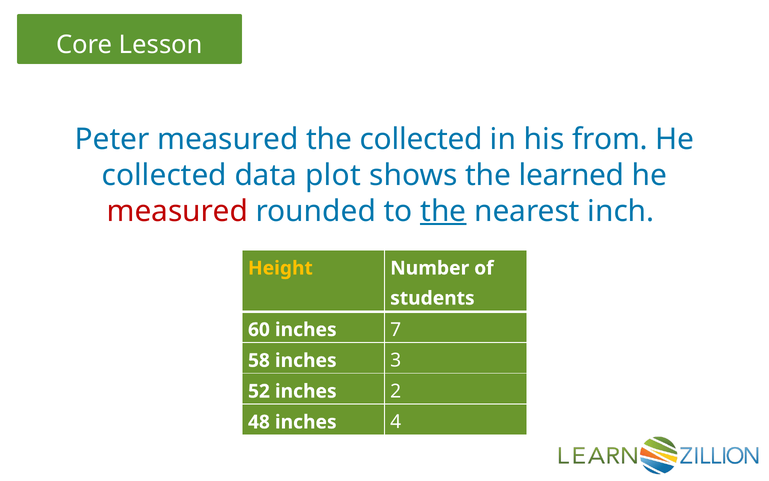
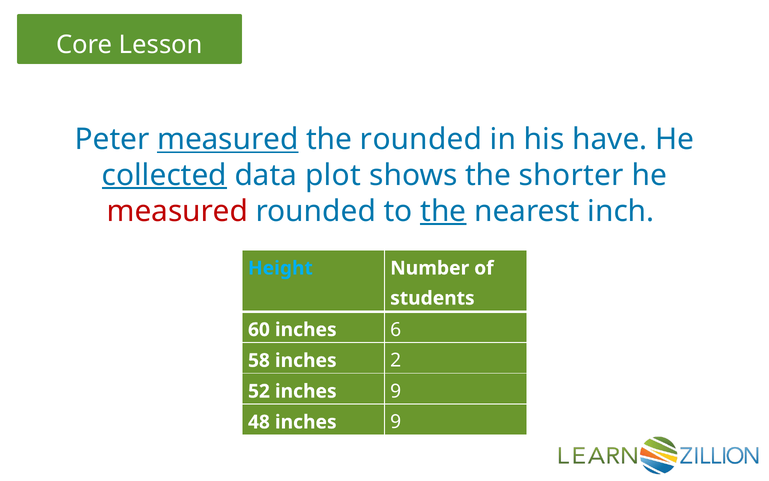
measured underline: none -> present (228, 139)
the collected: collected -> rounded (421, 139)
from: from -> have (610, 139)
collected underline: none -> present (164, 175)
learned: learned -> shorter (571, 175)
Height colour: yellow -> light blue (280, 268)
7: 7 -> 6 (396, 330)
3: 3 -> 2 (396, 360)
2: 2 -> 9 (396, 391)
48 inches 4: 4 -> 9 (396, 422)
